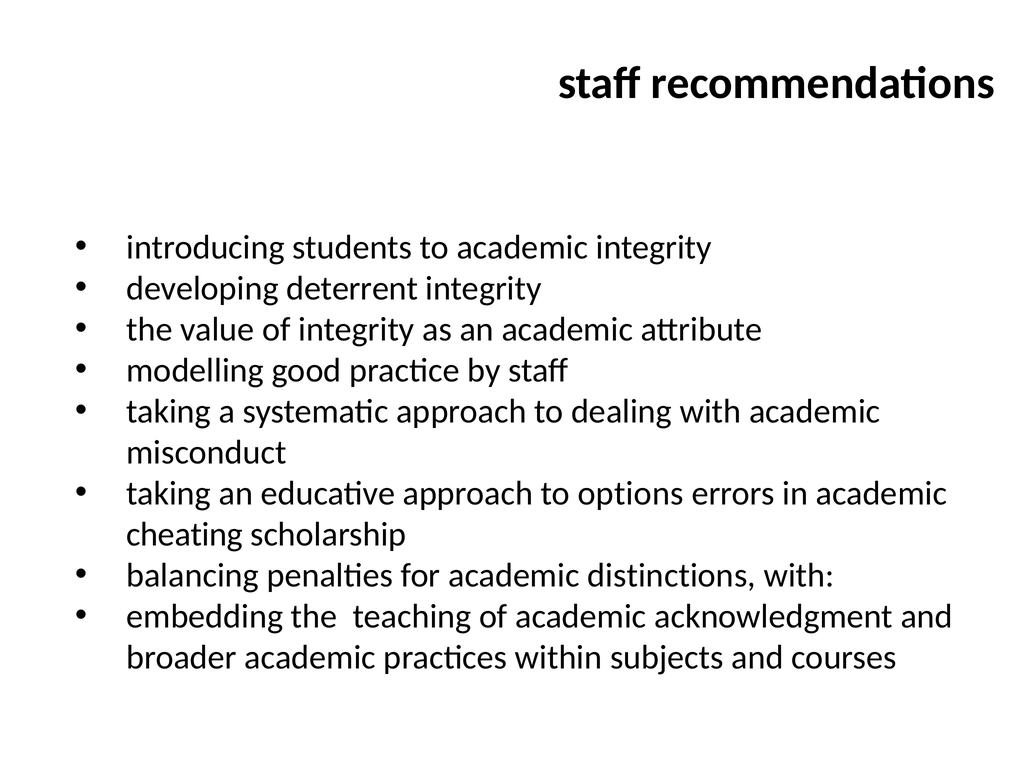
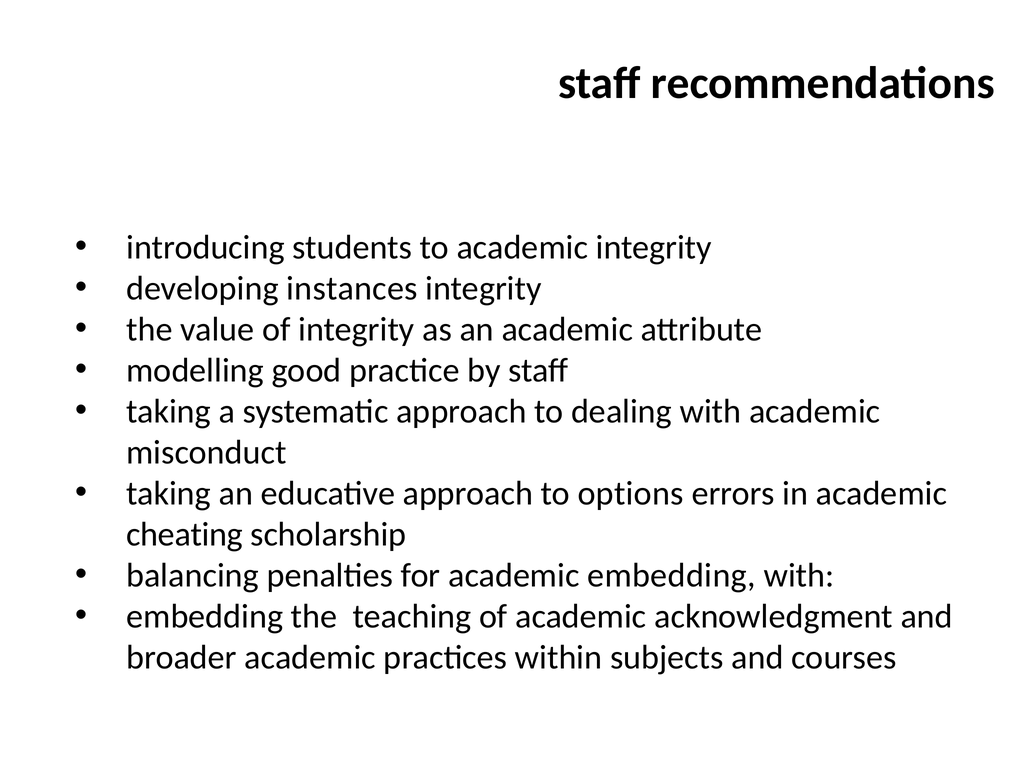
deterrent: deterrent -> instances (352, 288)
academic distinctions: distinctions -> embedding (671, 575)
